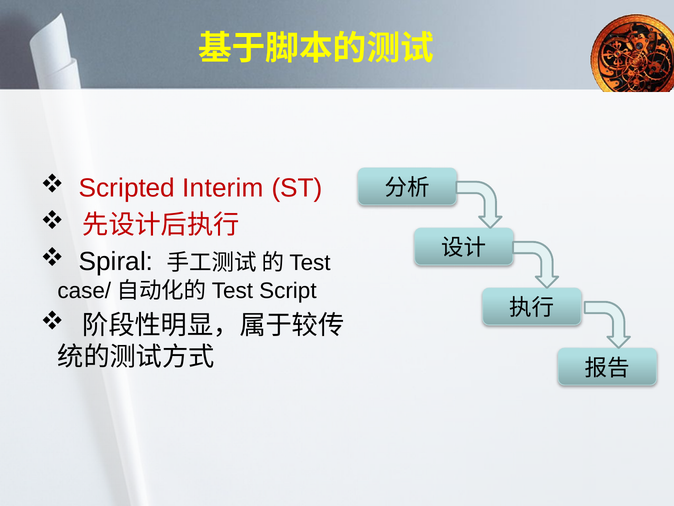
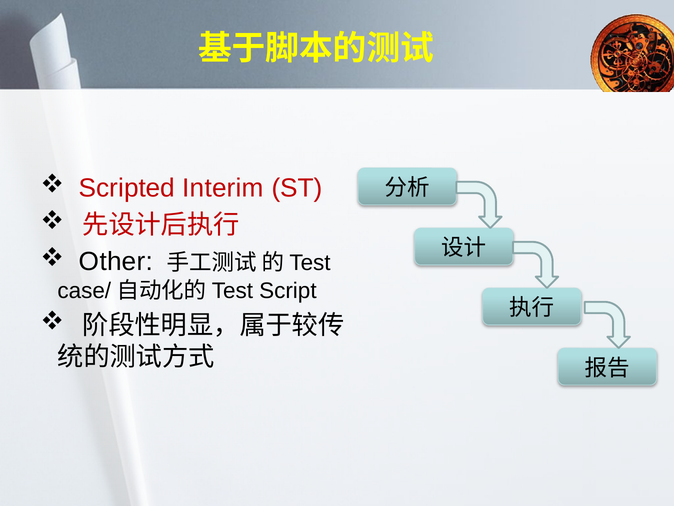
Spiral: Spiral -> Other (116, 262)
